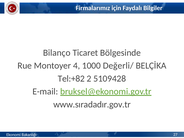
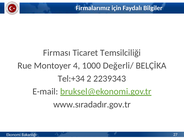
Bilanço: Bilanço -> Firması (57, 53)
Bölgesinde: Bölgesinde -> Temsilciliği (120, 53)
Tel:+82: Tel:+82 -> Tel:+34 (71, 79)
5109428: 5109428 -> 2239343 (110, 79)
